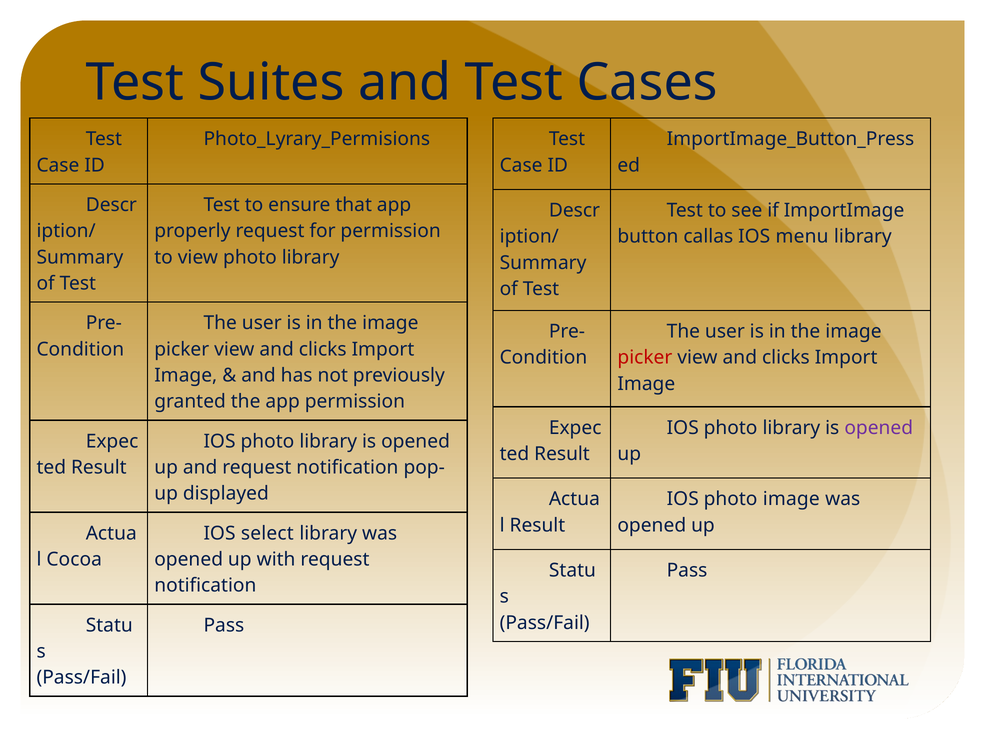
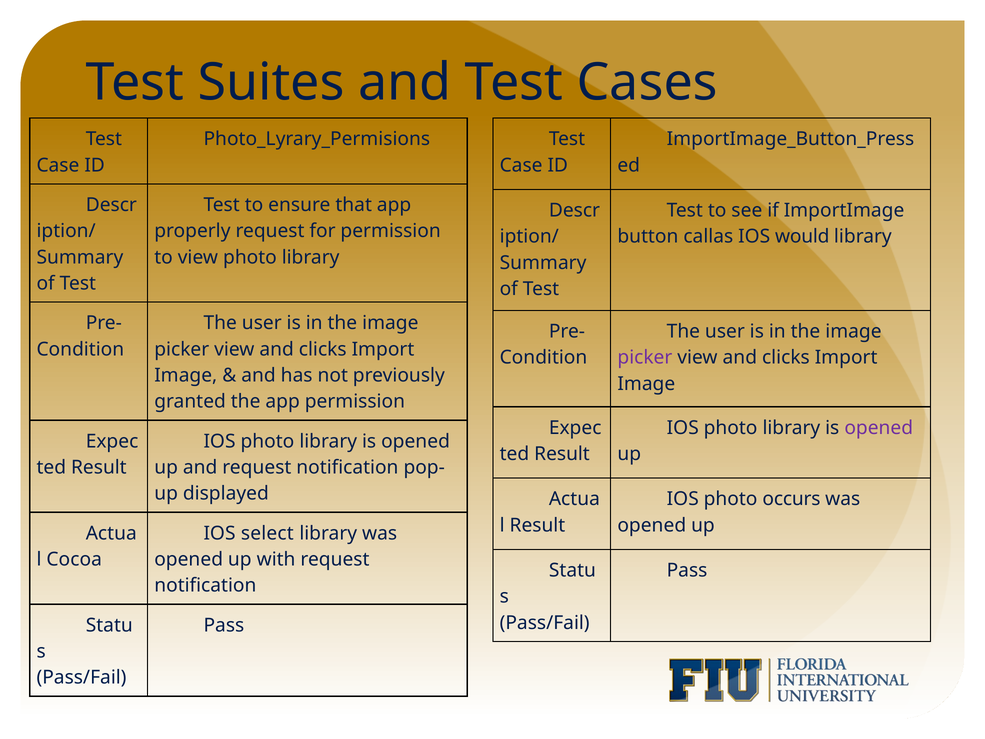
menu: menu -> would (802, 237)
picker colour: red -> purple (645, 358)
photo image: image -> occurs (791, 499)
